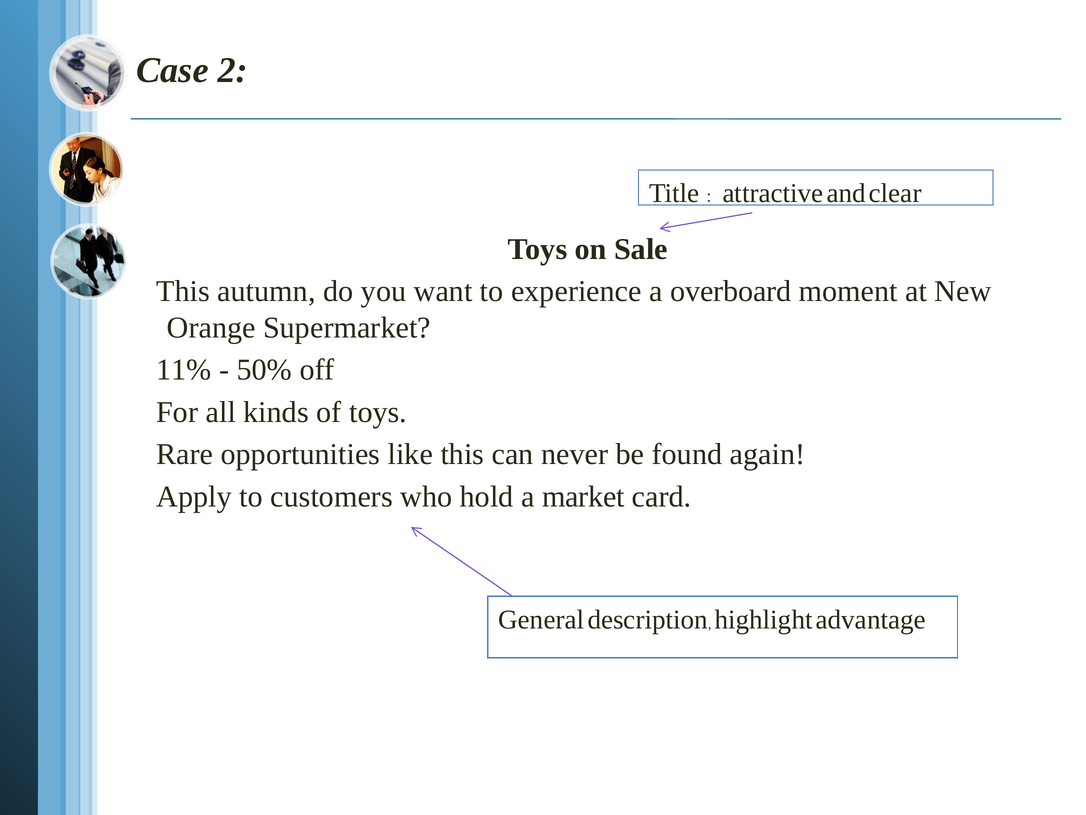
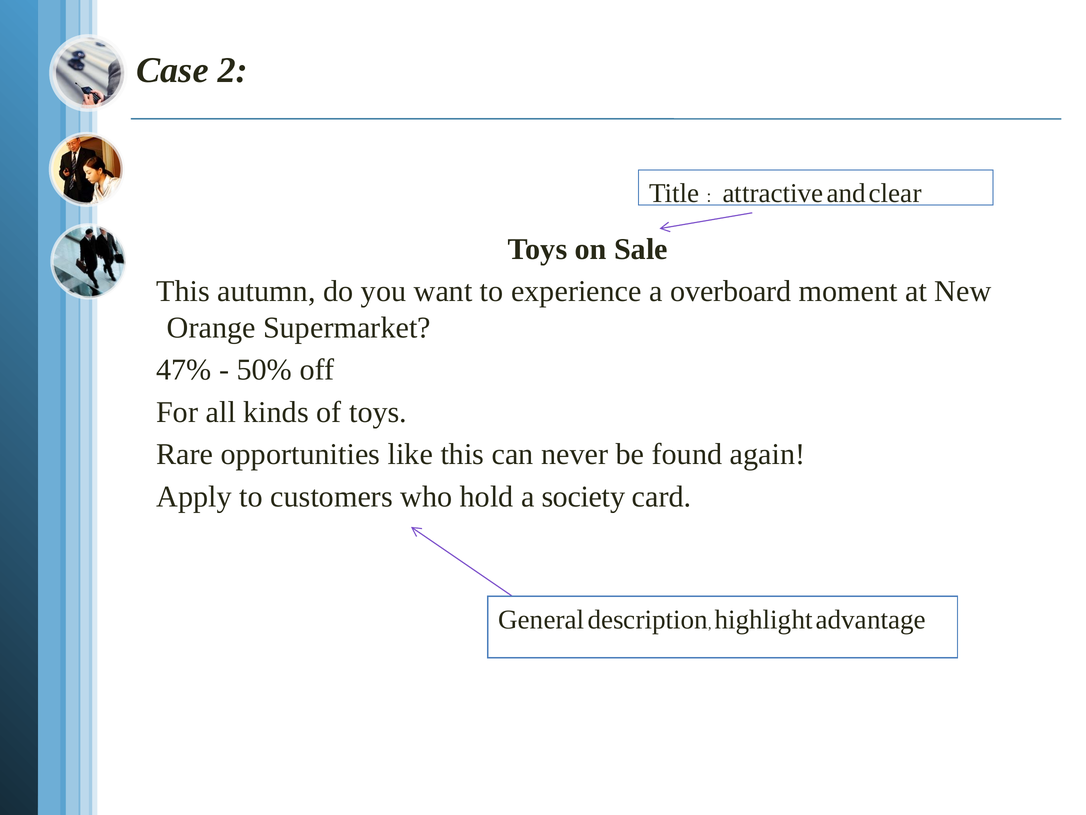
11%: 11% -> 47% (184, 370)
market: market -> society (583, 496)
